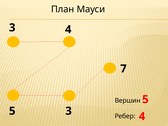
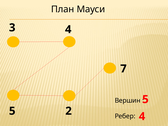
5 3: 3 -> 2 (69, 111)
